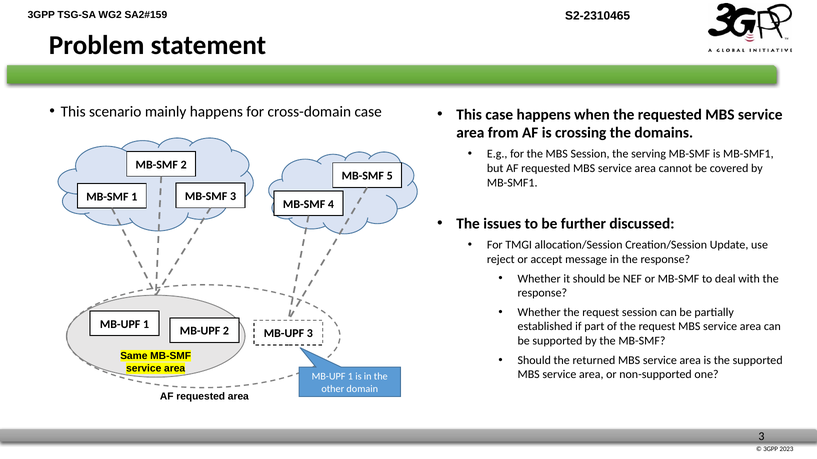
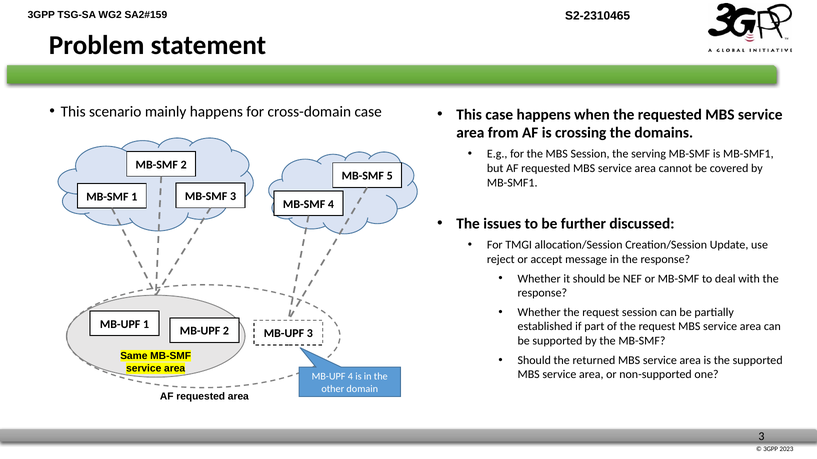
1: 1 -> 4 (350, 377)
